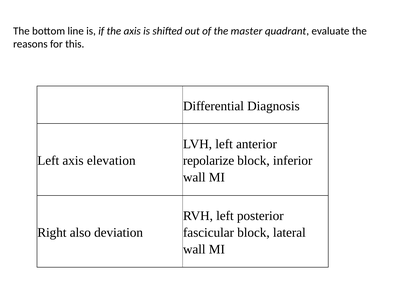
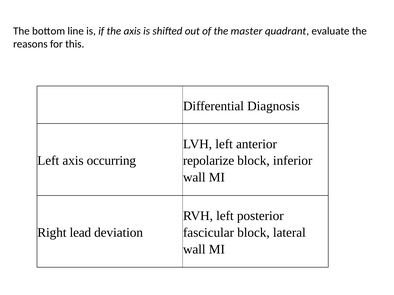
elevation: elevation -> occurring (111, 161)
also: also -> lead (80, 233)
